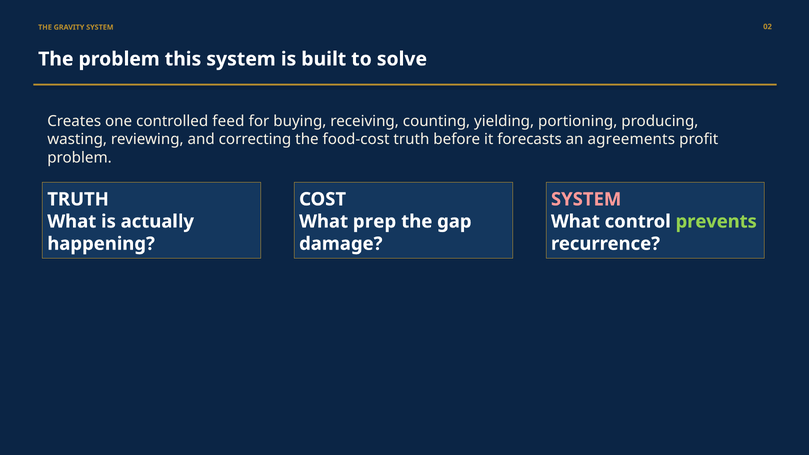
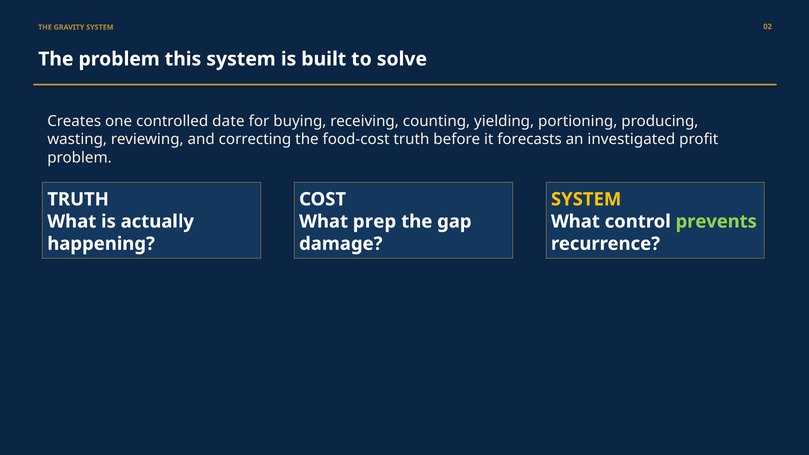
feed: feed -> date (228, 121)
agreements: agreements -> investigated (631, 139)
SYSTEM colour: pink -> yellow (586, 199)
